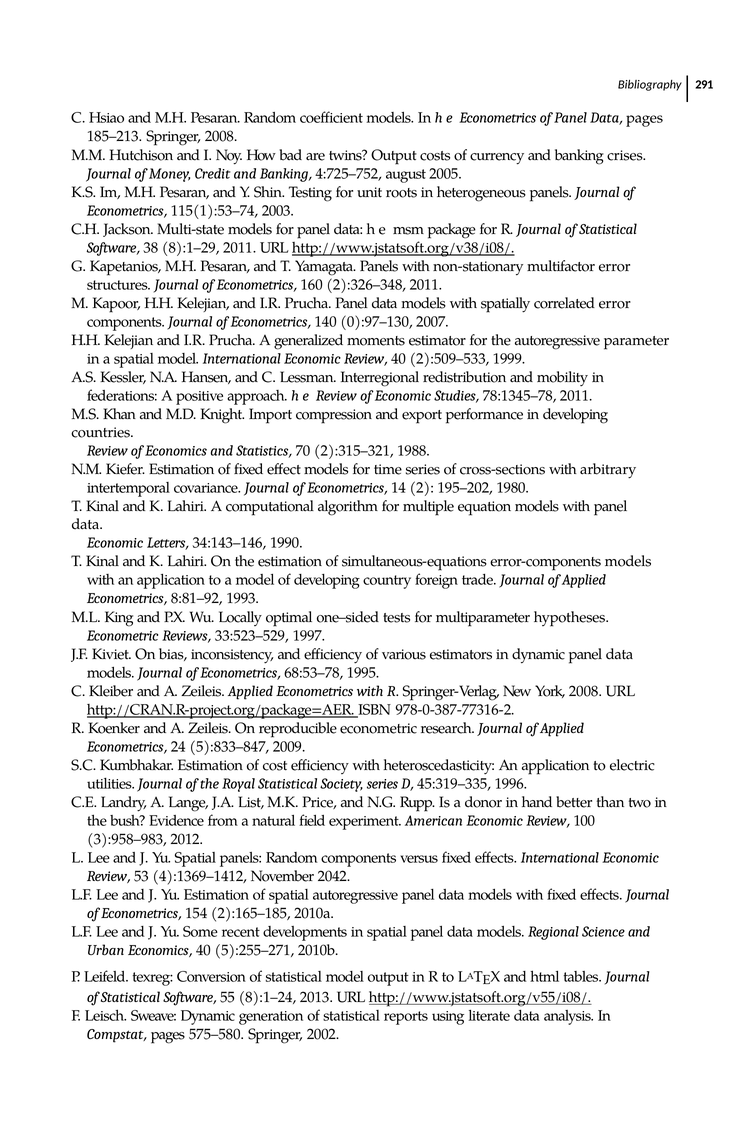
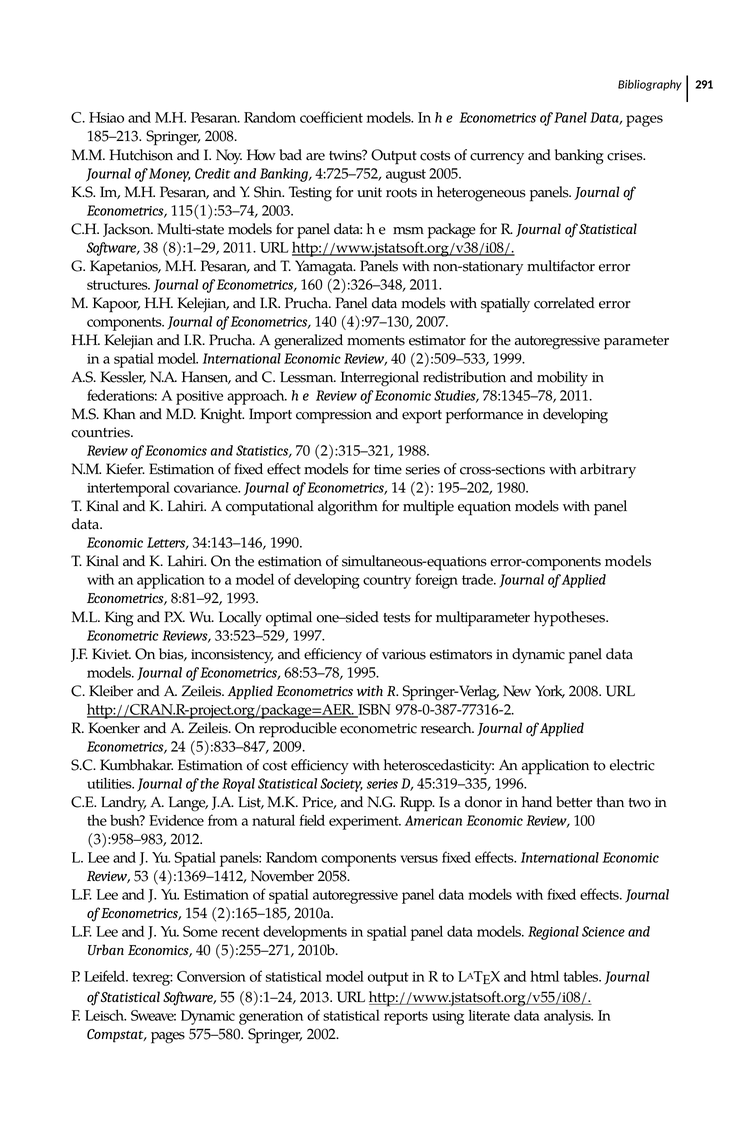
0):97–130: 0):97–130 -> 4):97–130 (376, 322)
2042: 2042 -> 2058 (334, 876)
